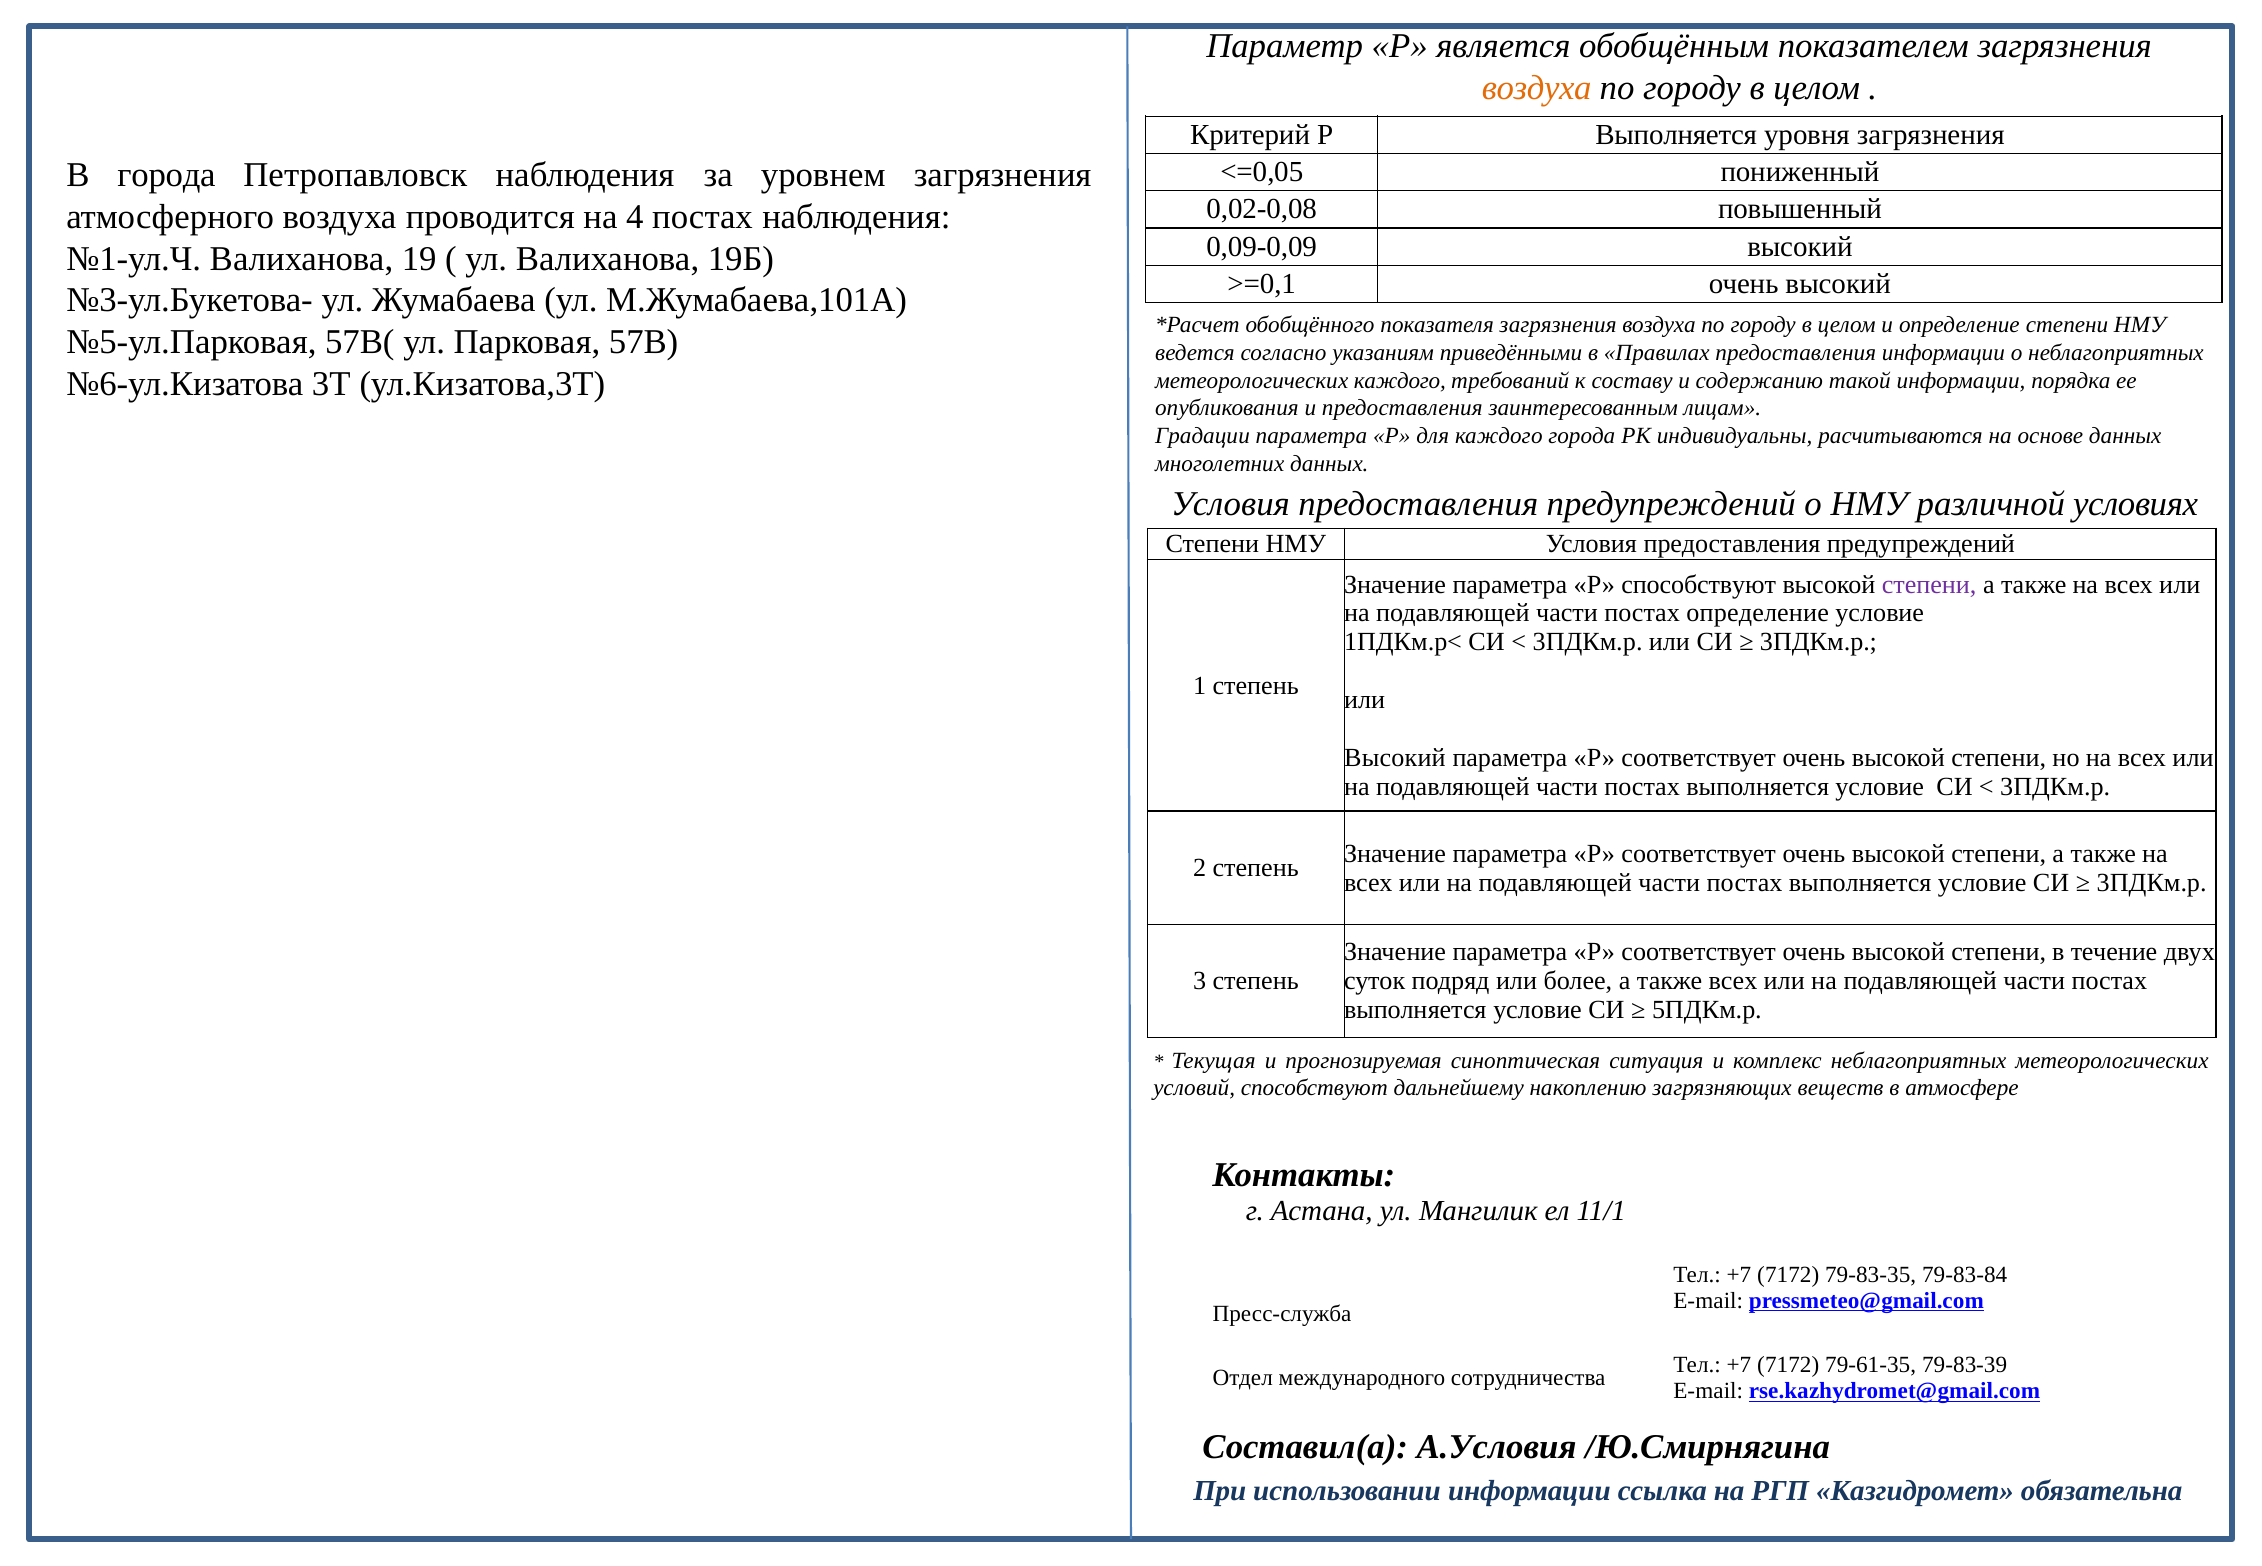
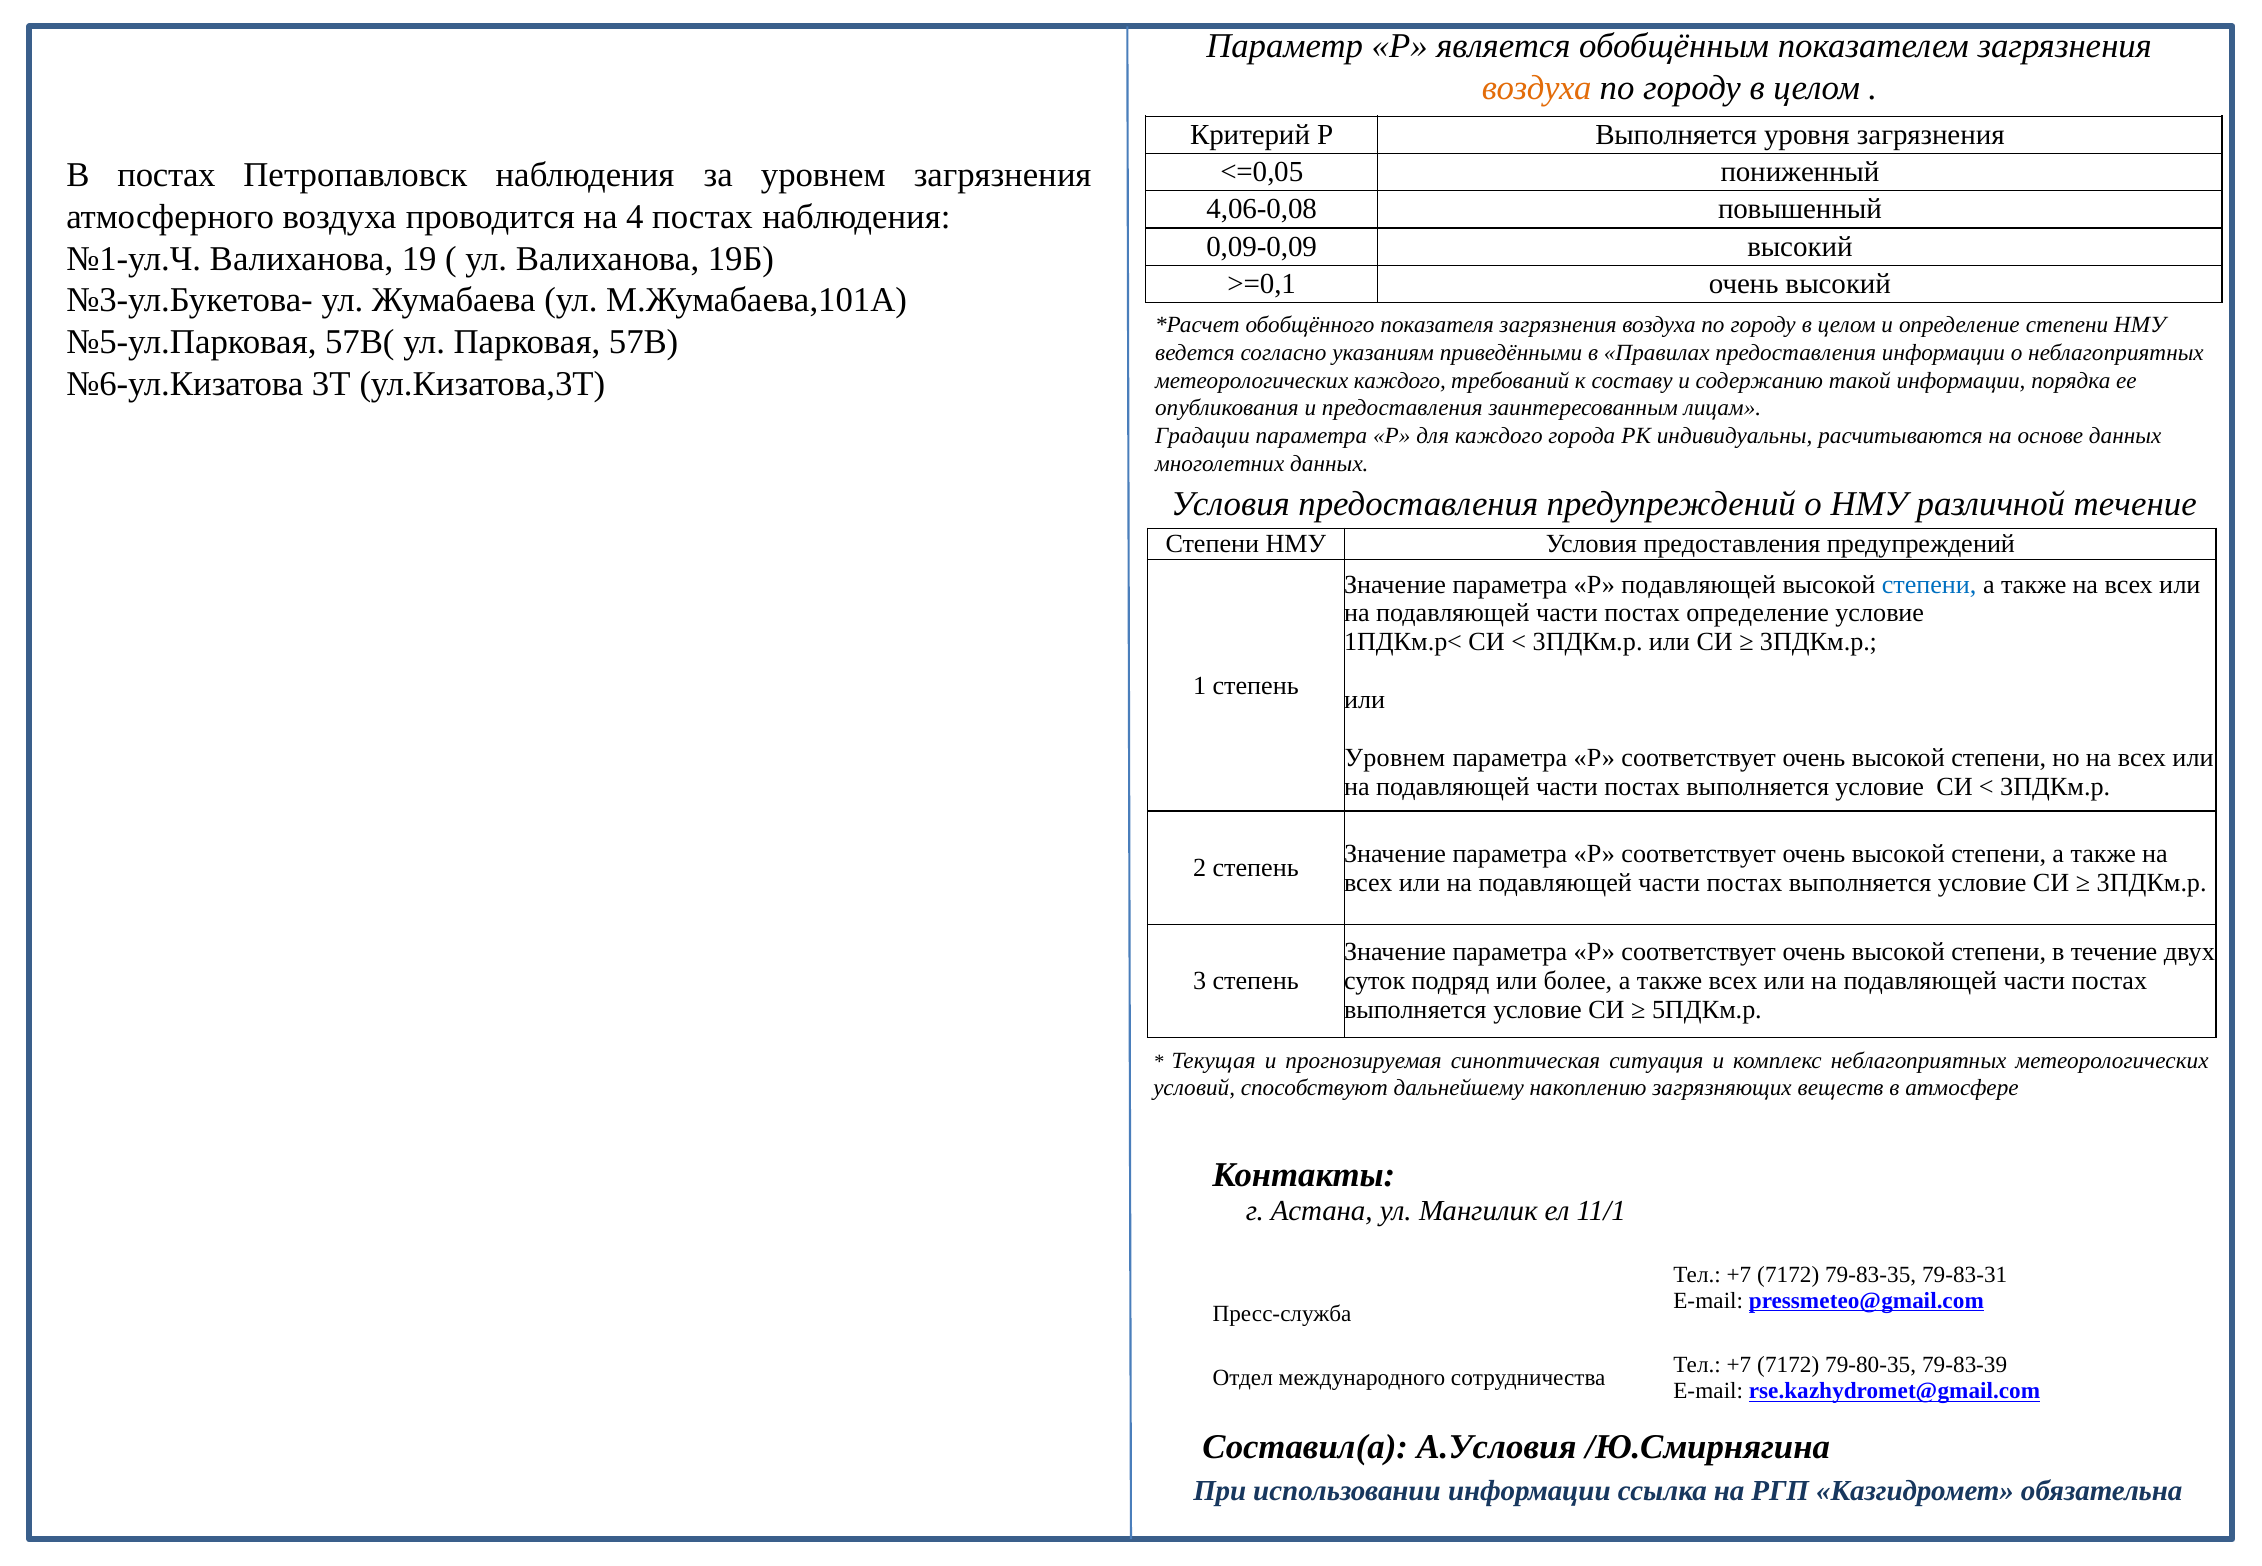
В города: города -> постах (167, 175)
0,02-0,08: 0,02-0,08 -> 4,06-0,08 (1262, 209)
различной условиях: условиях -> течение (2135, 504)
Р способствуют: способствуют -> подавляющей (1699, 584)
степени colour: purple -> blue (1929, 584)
Высокий: Высокий -> Уровнем (1395, 758)
79-83-84: 79-83-84 -> 79-83-31 (1965, 1275)
79-61-35: 79-61-35 -> 79-80-35 (1871, 1365)
